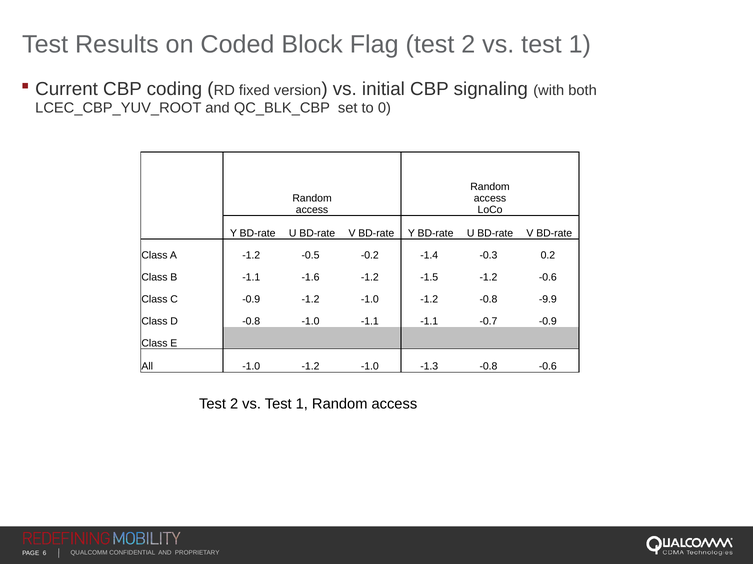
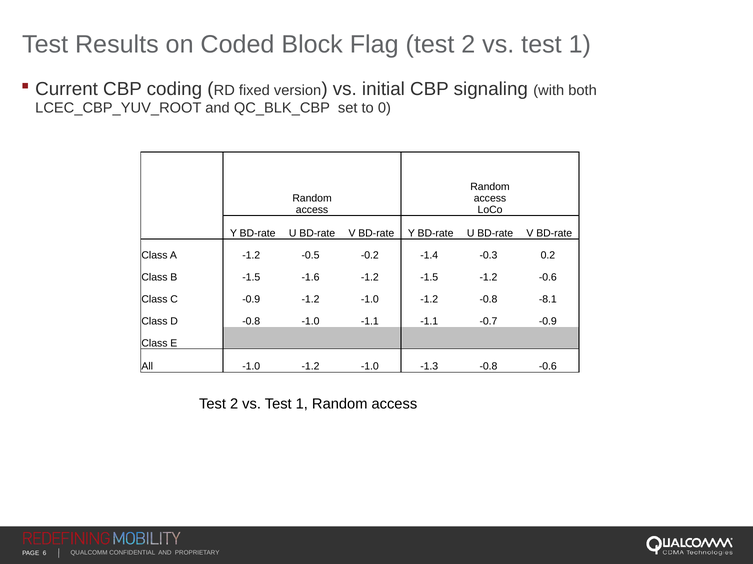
B -1.1: -1.1 -> -1.5 (251, 278)
-9.9: -9.9 -> -8.1 (548, 300)
